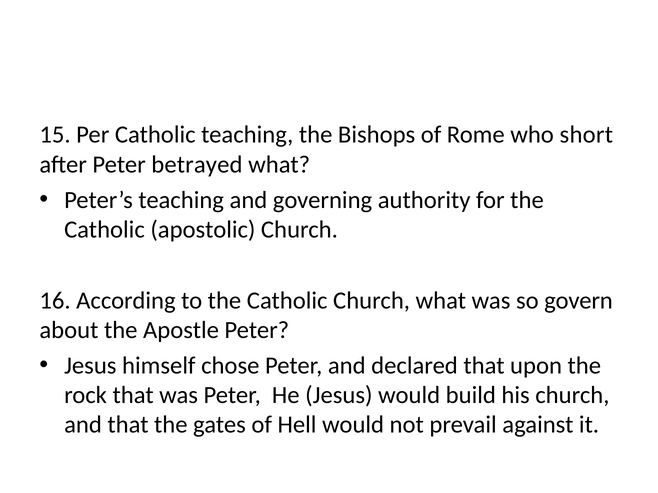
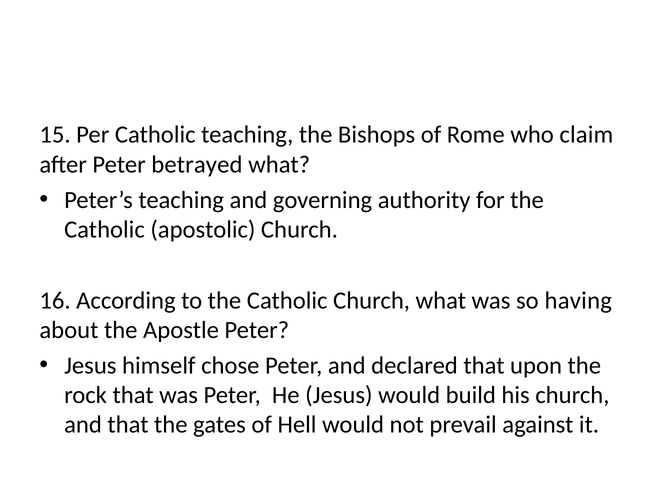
short: short -> claim (586, 135)
govern: govern -> having (578, 301)
